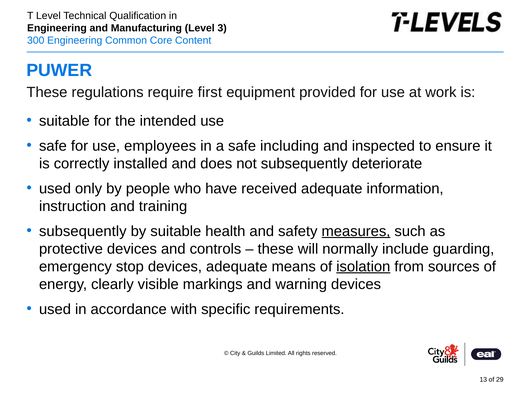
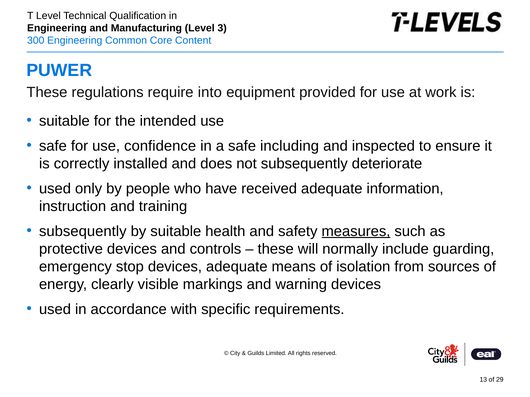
first: first -> into (210, 92)
employees: employees -> confidence (160, 146)
isolation underline: present -> none (363, 267)
